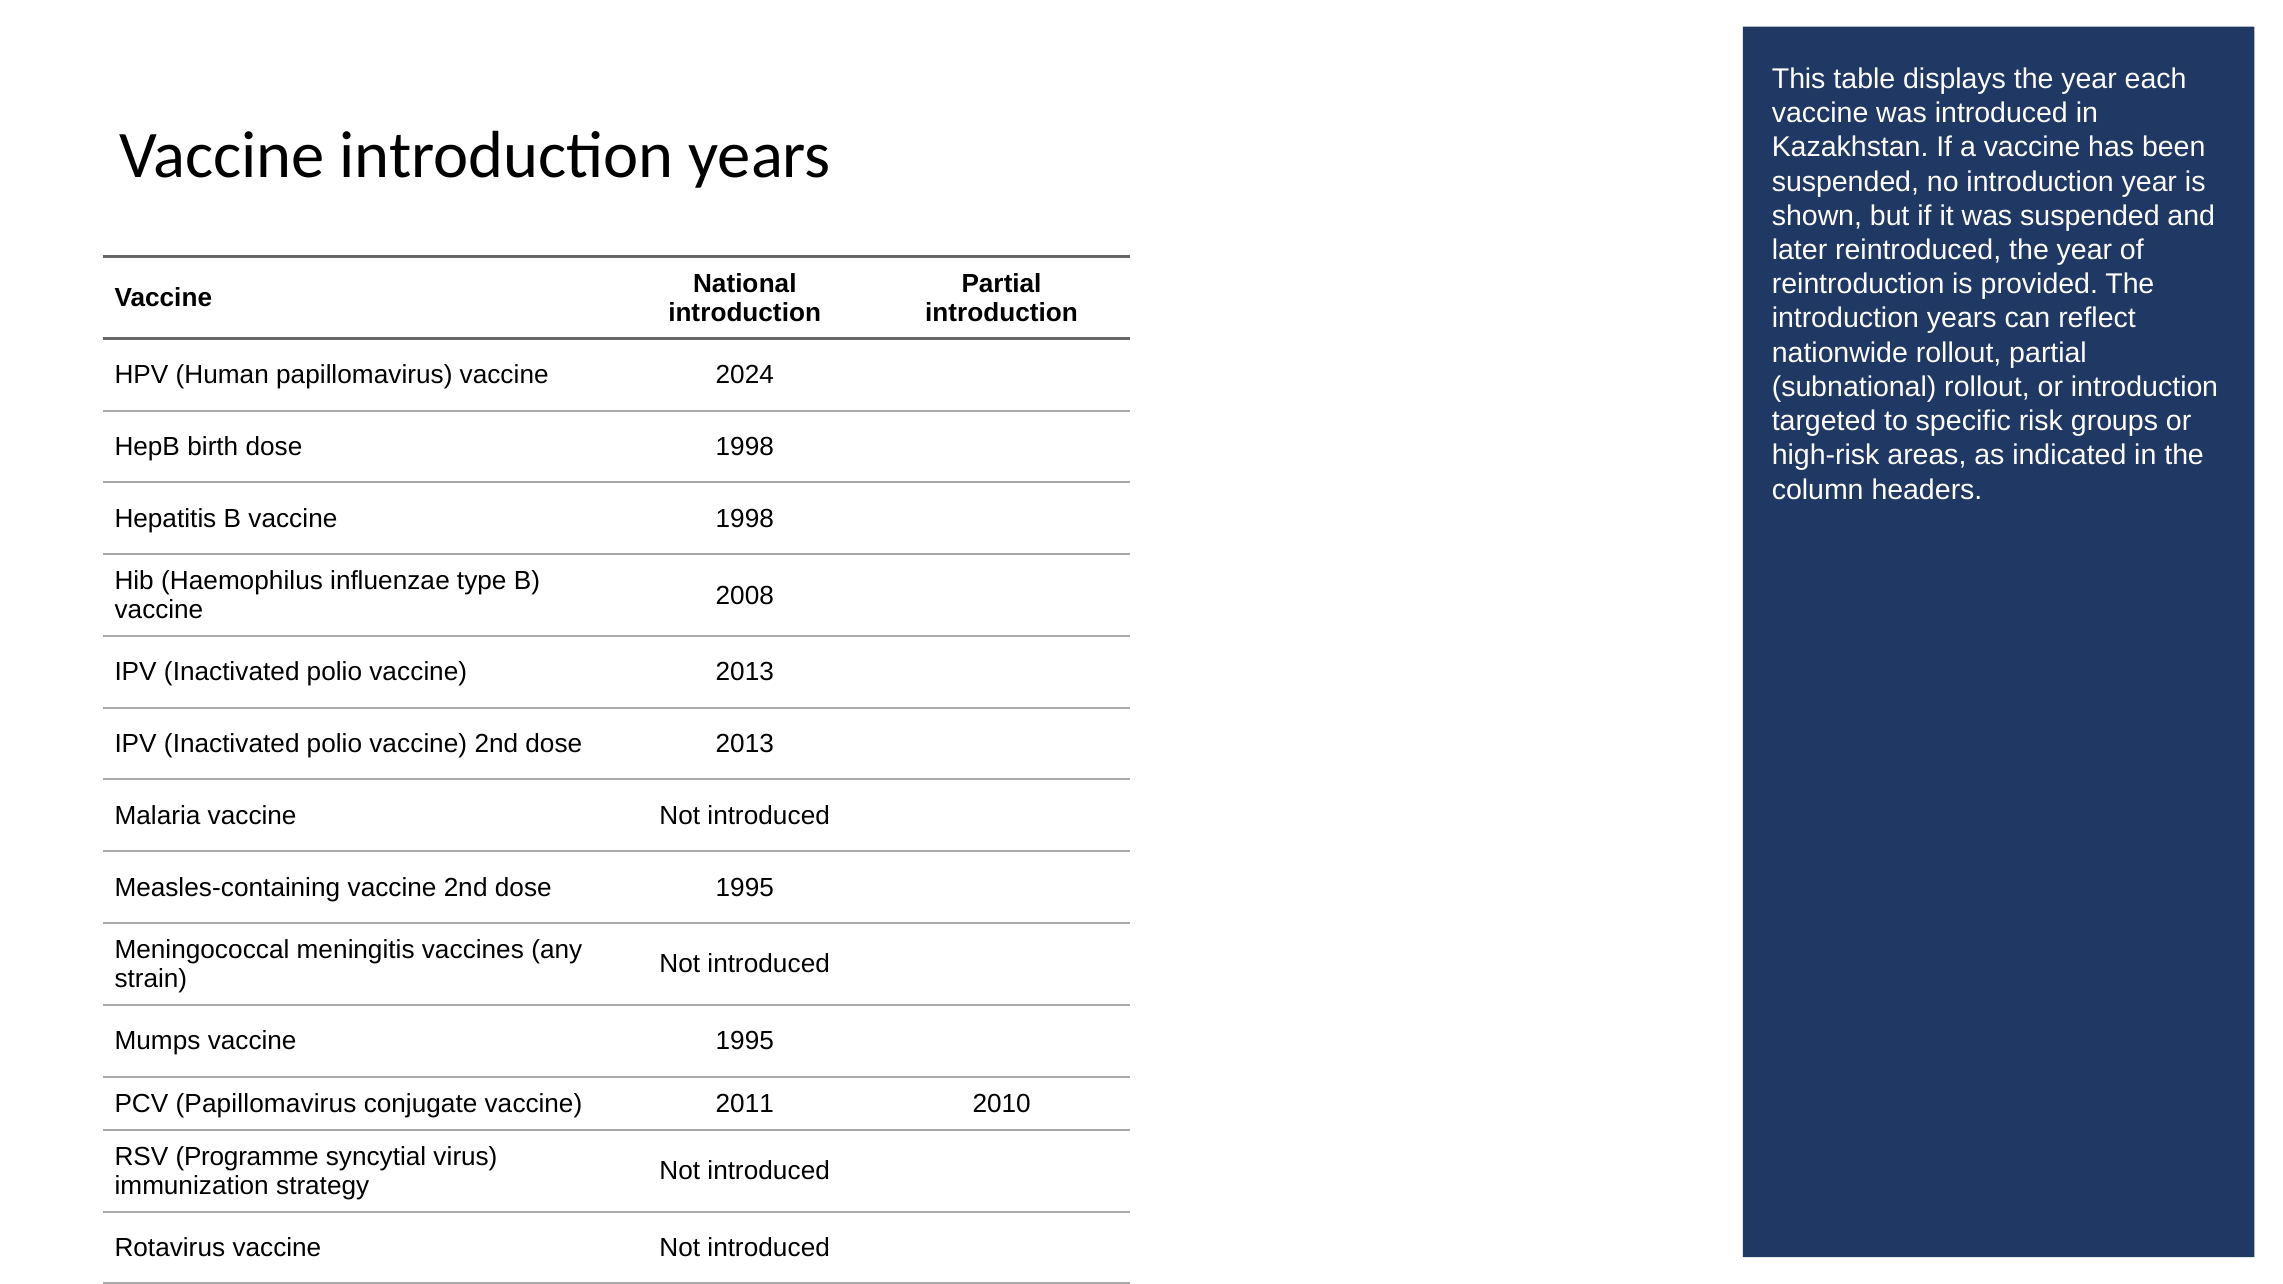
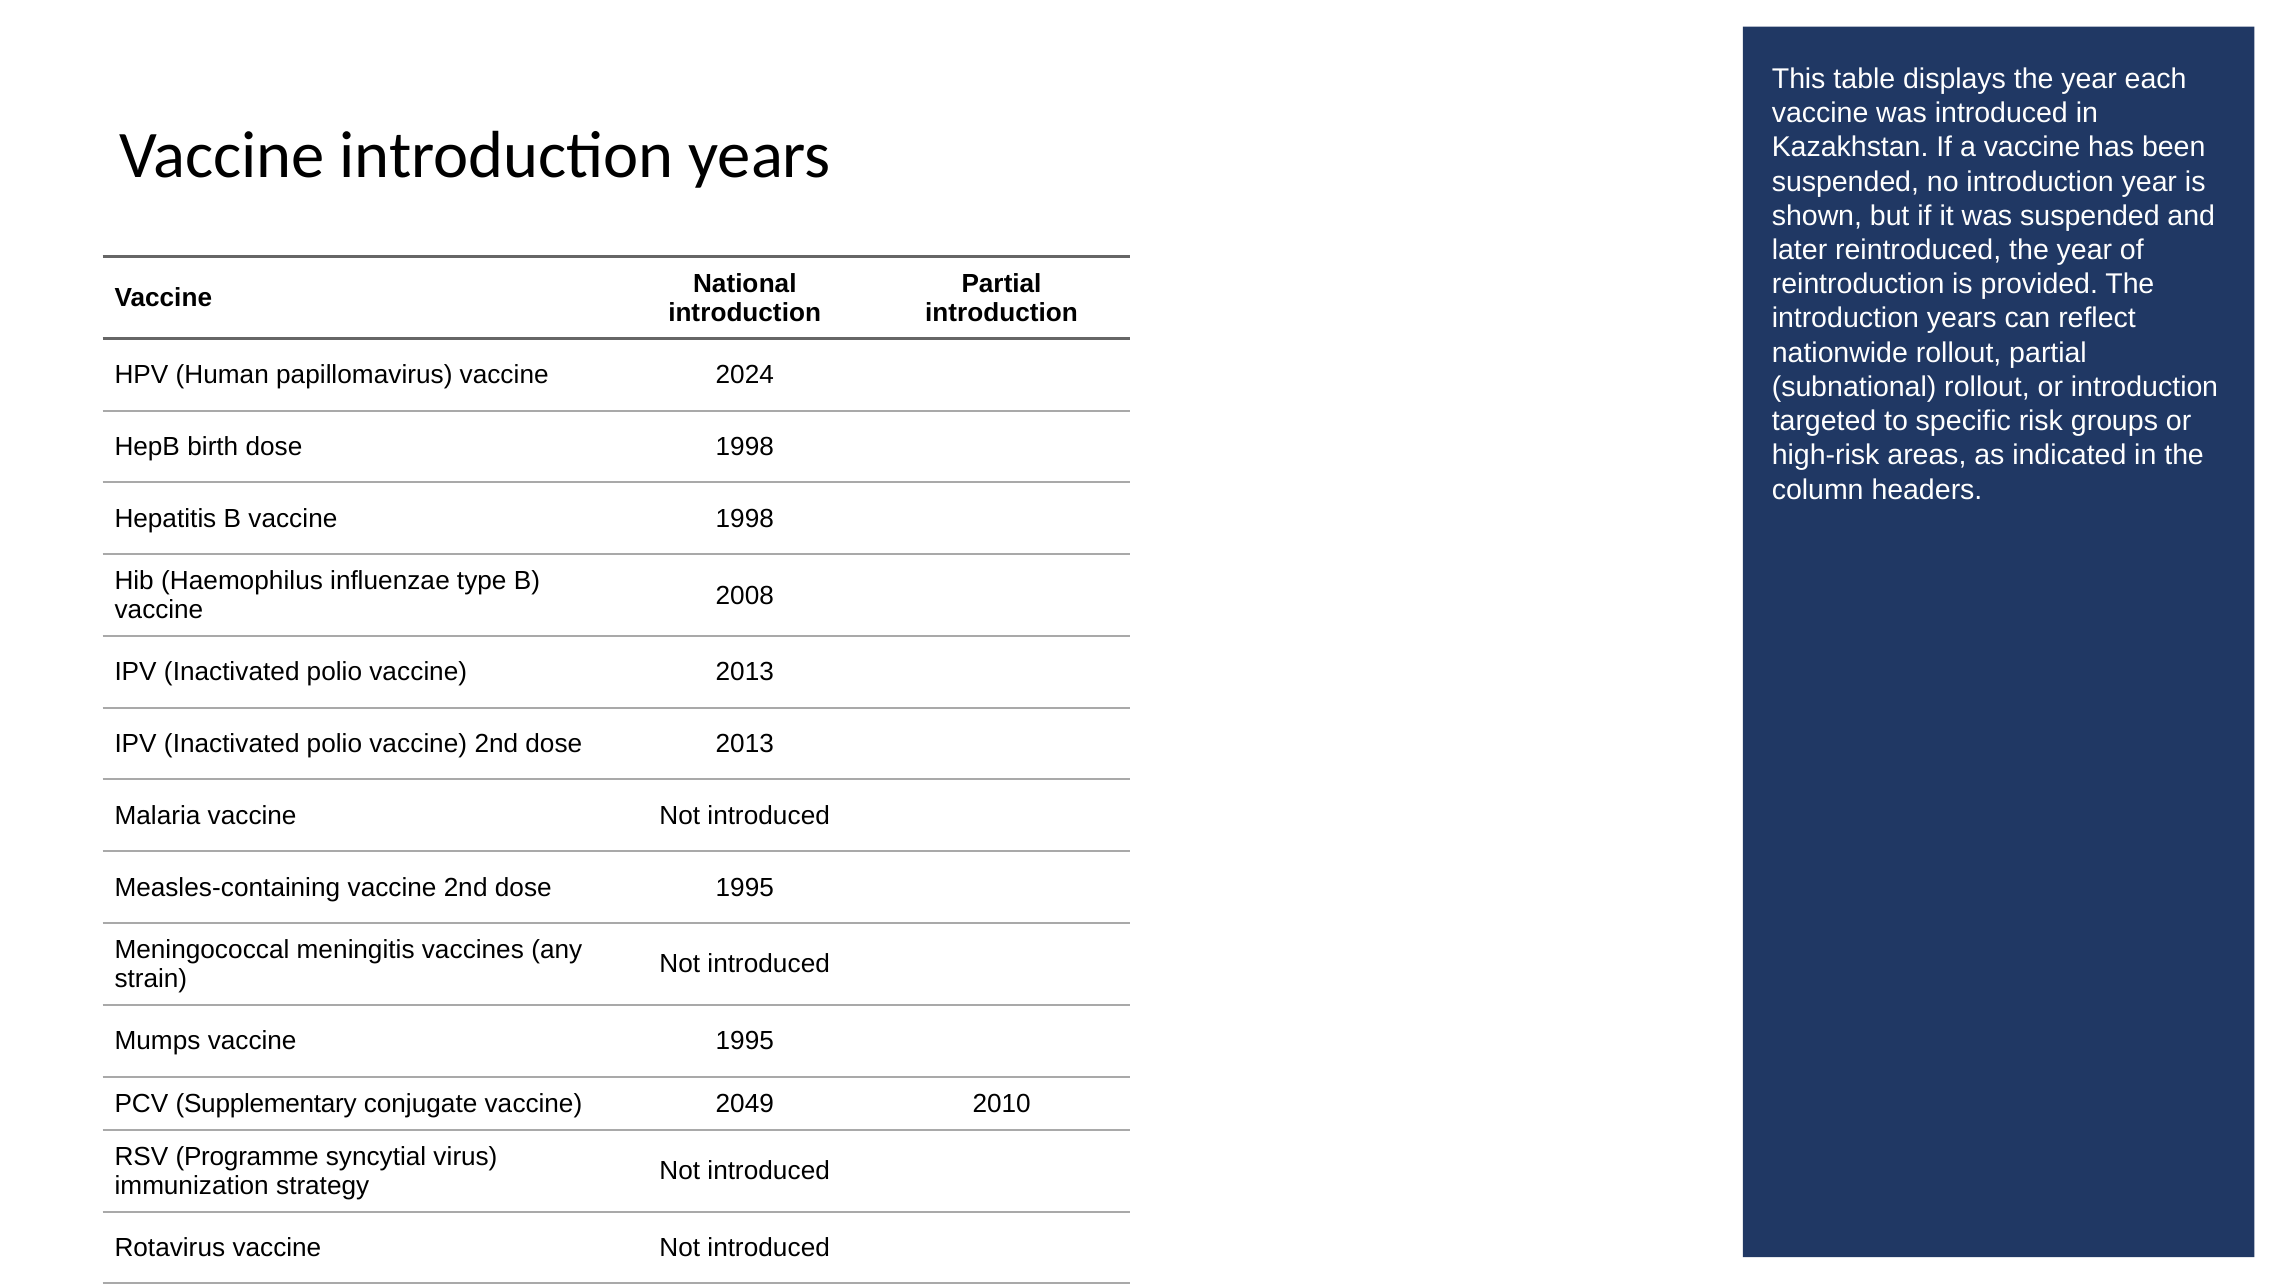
PCV Papillomavirus: Papillomavirus -> Supplementary (266, 1104)
2011: 2011 -> 2049 (745, 1104)
